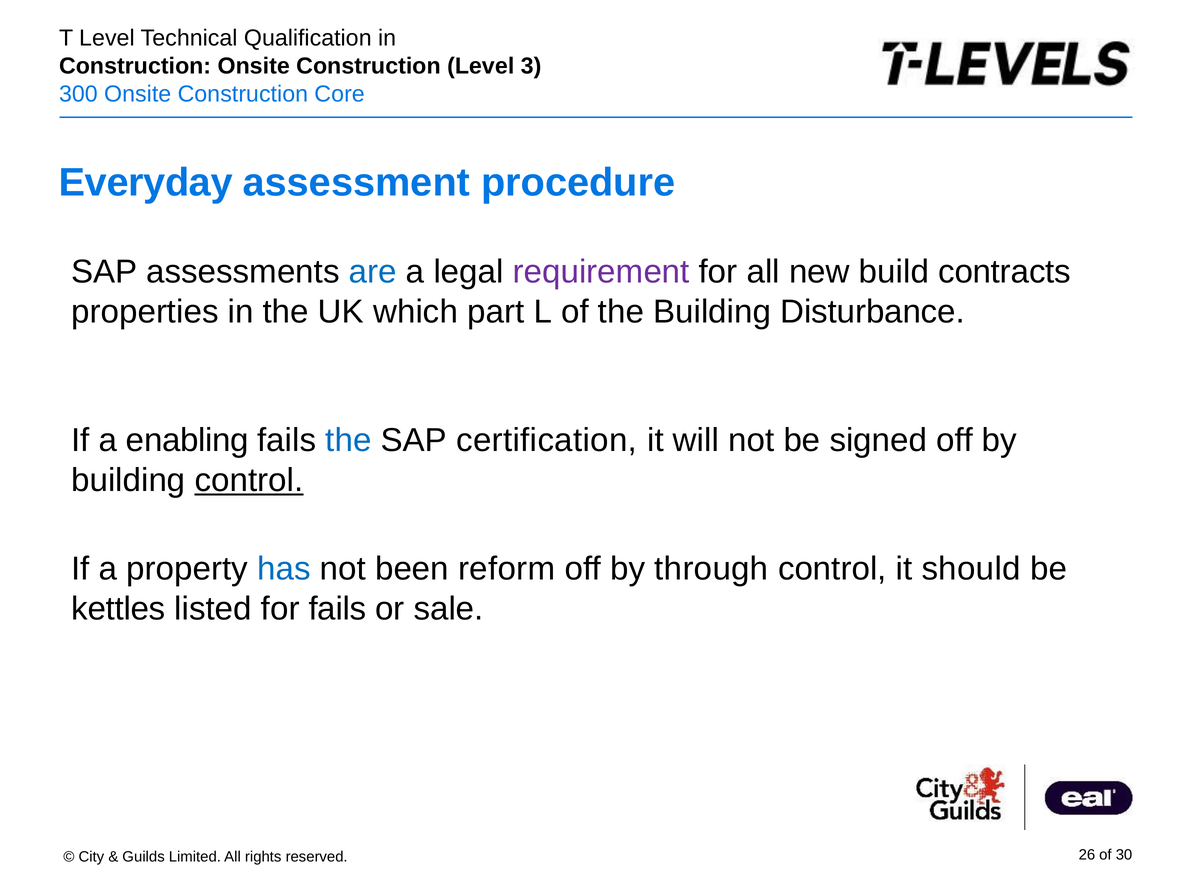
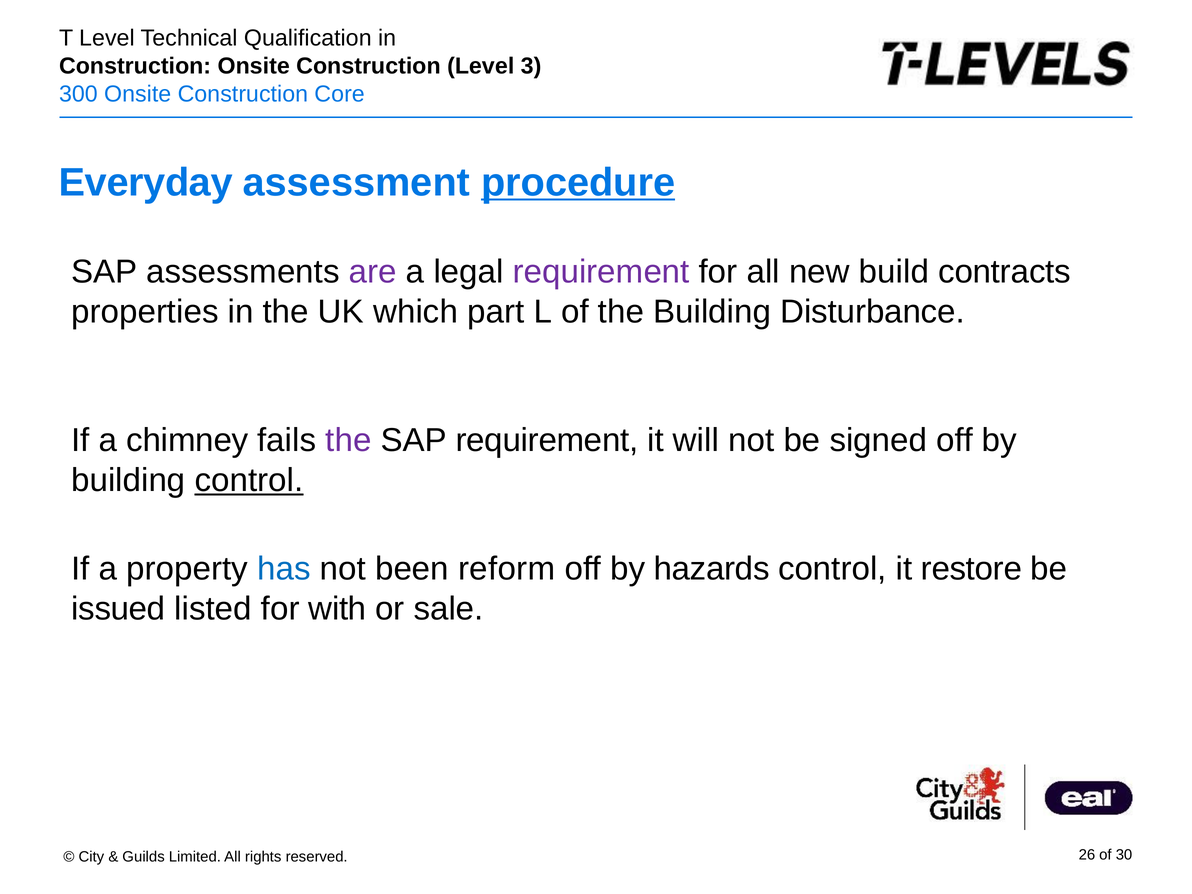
procedure underline: none -> present (578, 182)
are colour: blue -> purple (373, 272)
enabling: enabling -> chimney (187, 440)
the colour: blue -> purple (348, 440)
SAP certification: certification -> requirement (547, 440)
through: through -> hazards (712, 569)
should: should -> restore (971, 569)
kettles: kettles -> issued (118, 609)
for fails: fails -> with (337, 609)
